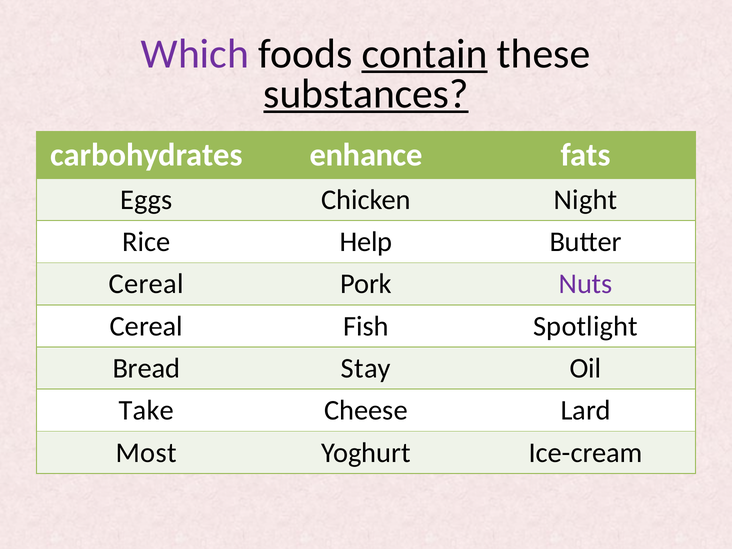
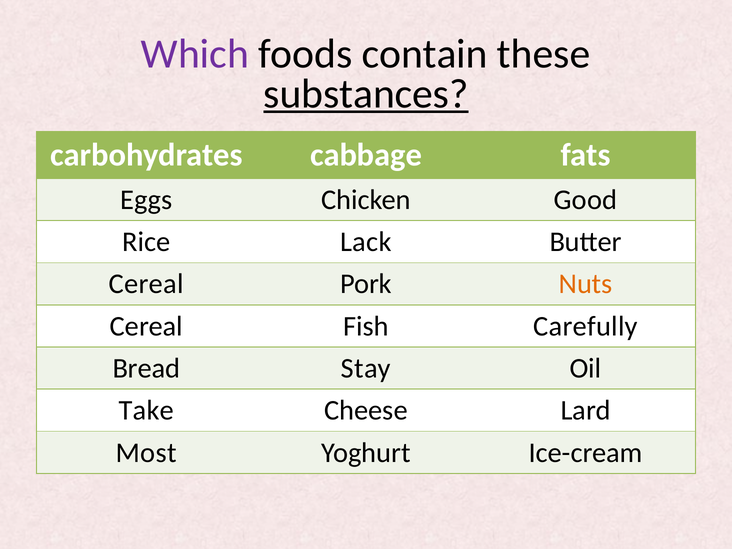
contain underline: present -> none (425, 54)
enhance: enhance -> cabbage (366, 155)
Night: Night -> Good (585, 200)
Help: Help -> Lack (366, 242)
Nuts colour: purple -> orange (586, 284)
Spotlight: Spotlight -> Carefully (585, 326)
